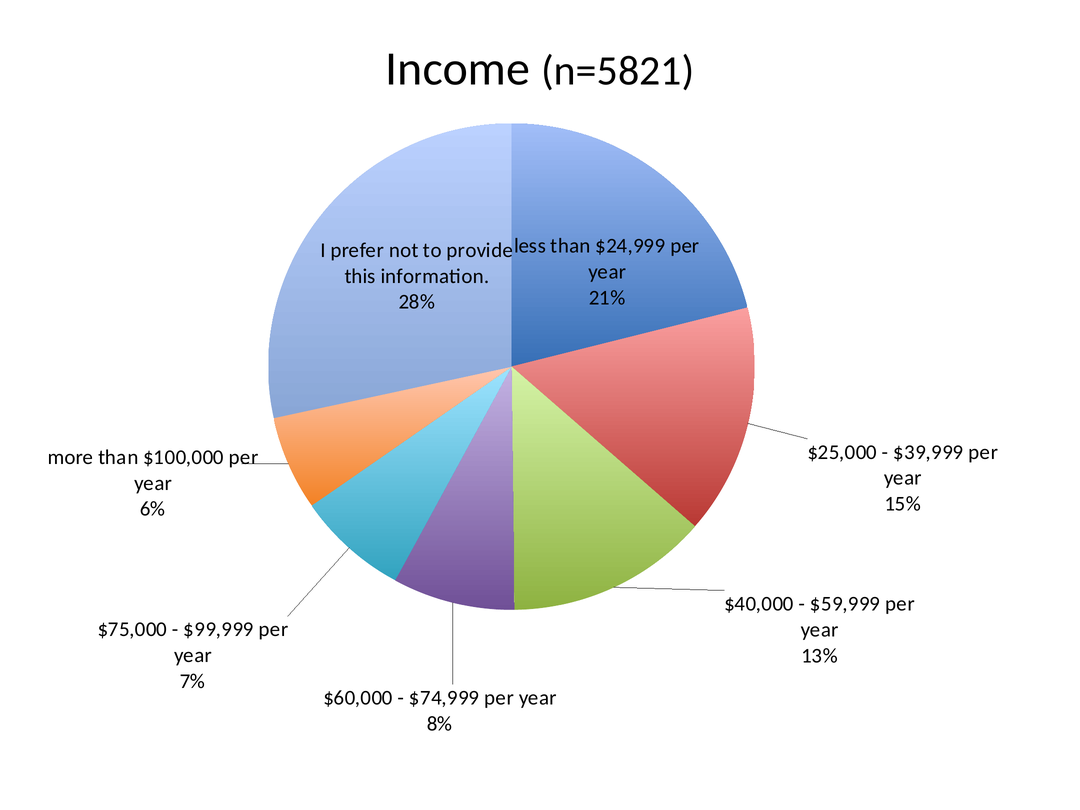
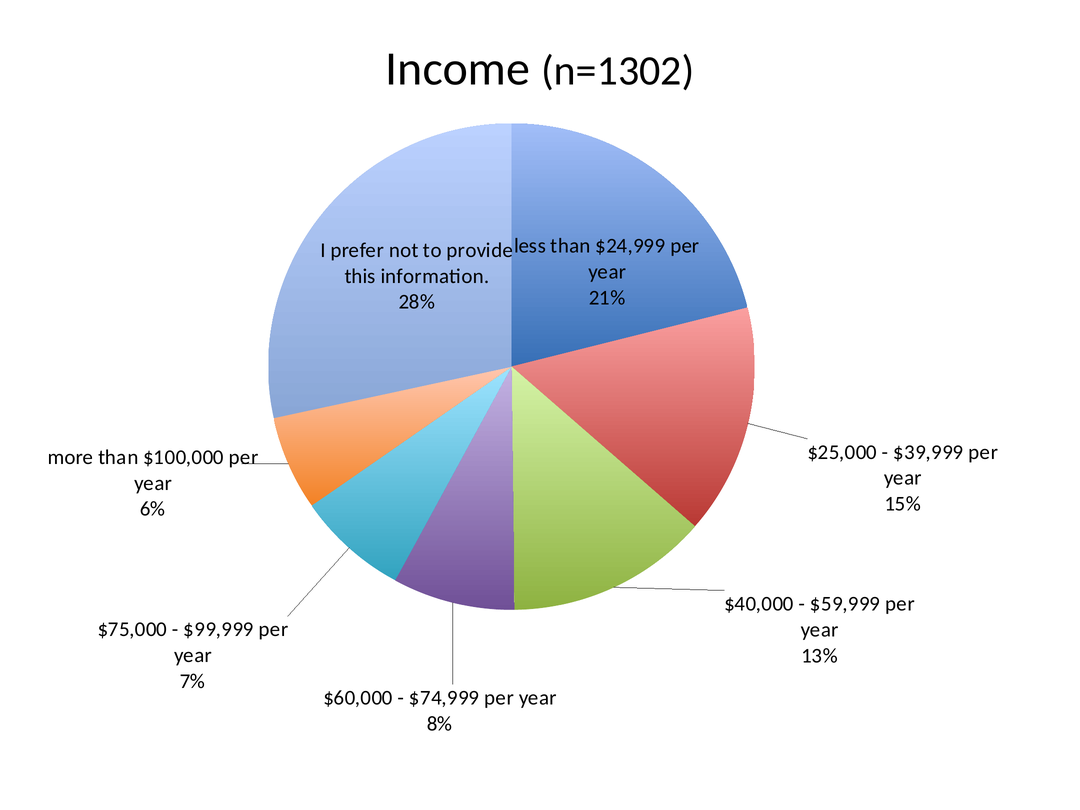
n=5821: n=5821 -> n=1302 (618, 71)
